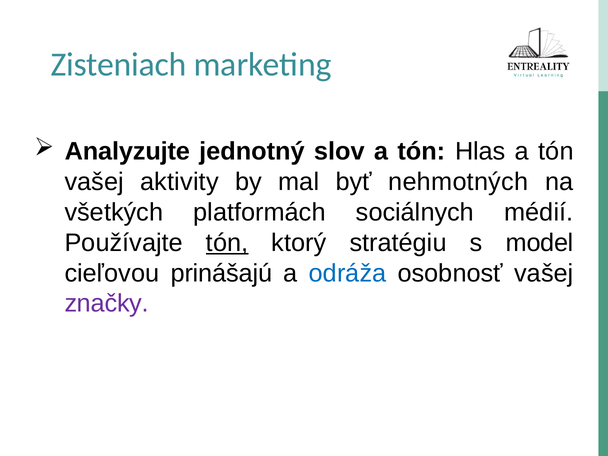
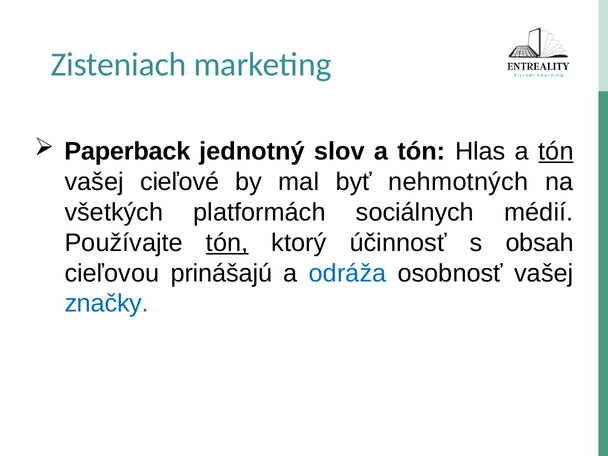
Analyzujte: Analyzujte -> Paperback (127, 152)
tón underline: none -> present (556, 152)
aktivity: aktivity -> cieľové (180, 182)
stratégiu: stratégiu -> účinnosť (398, 243)
model: model -> obsah (540, 243)
značky colour: purple -> blue (107, 304)
